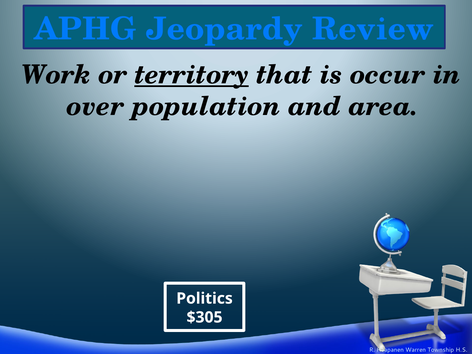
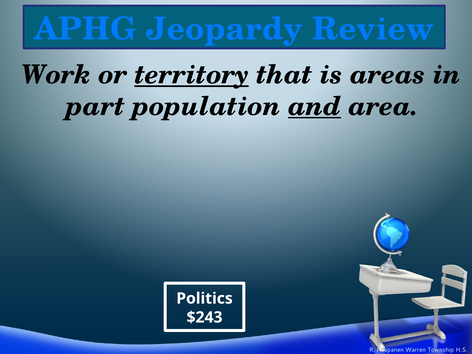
occur: occur -> areas (388, 75)
over: over -> part (95, 106)
and underline: none -> present (315, 106)
$305: $305 -> $243 (205, 317)
